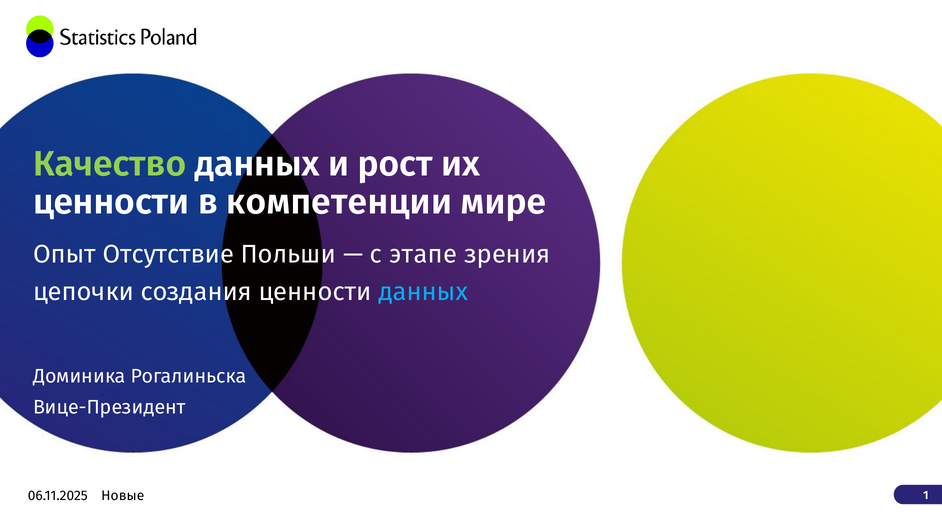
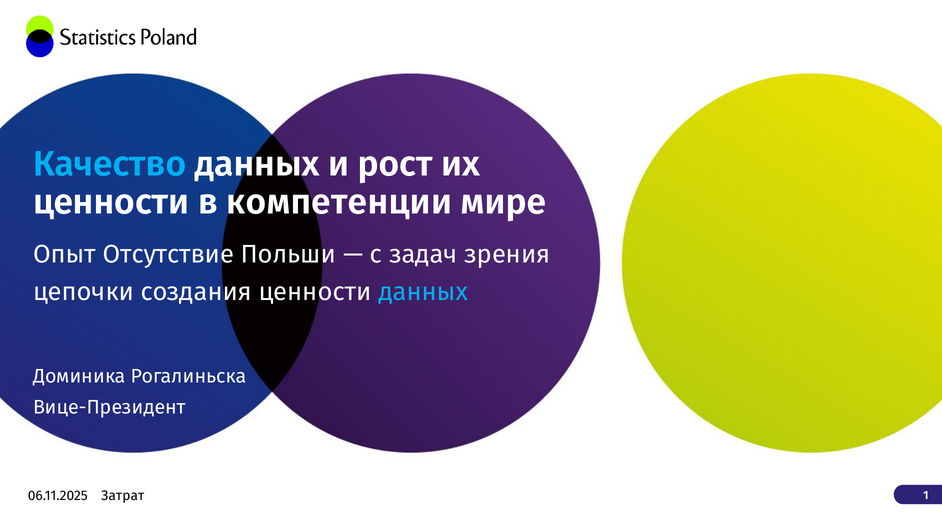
Качество colour: light green -> light blue (110, 164)
этапе: этапе -> задач (423, 254)
Новые: Новые -> Затрат (123, 495)
